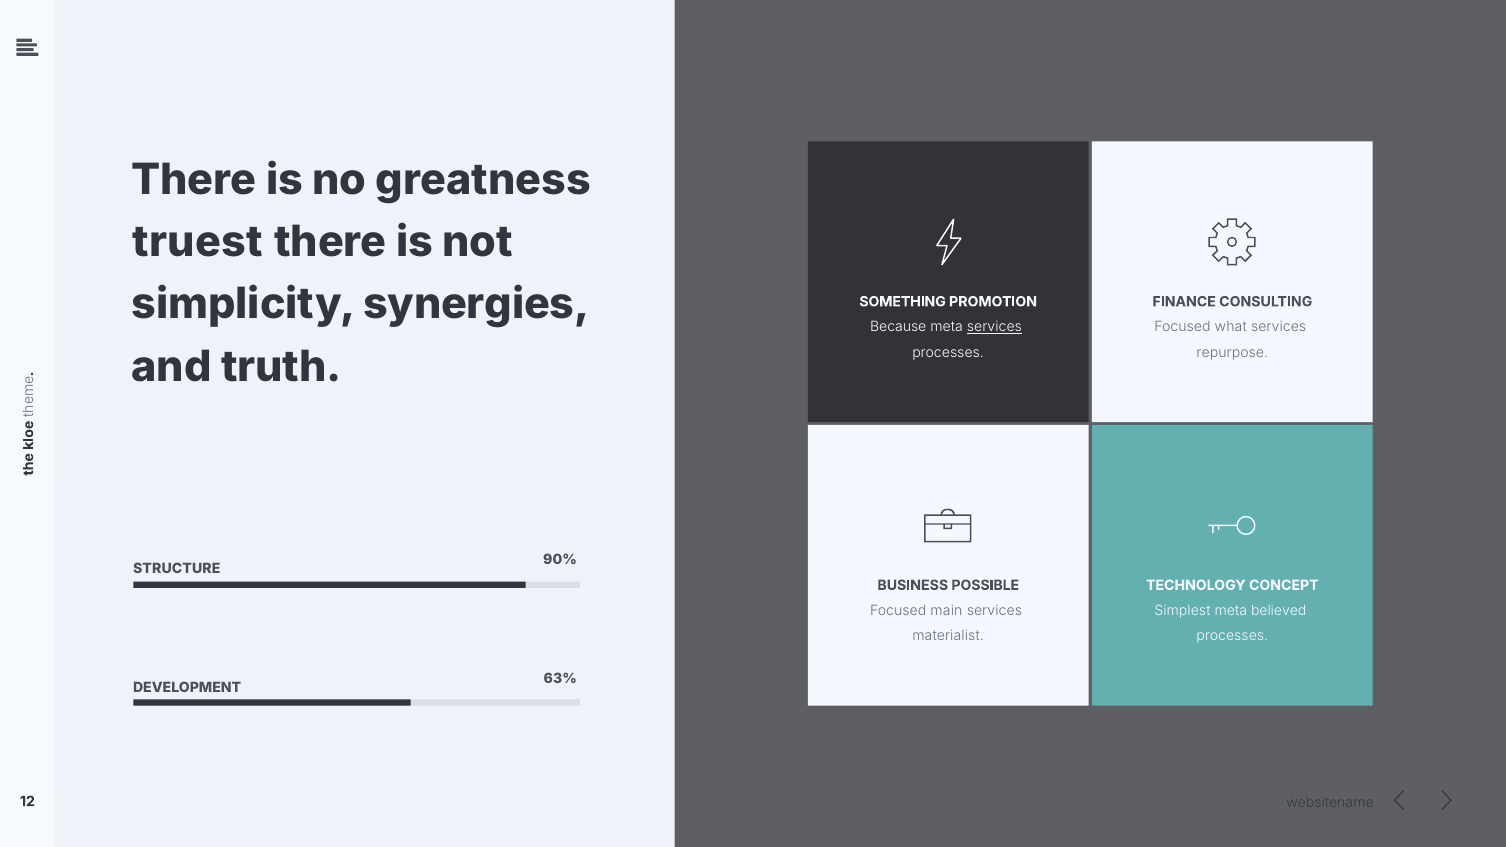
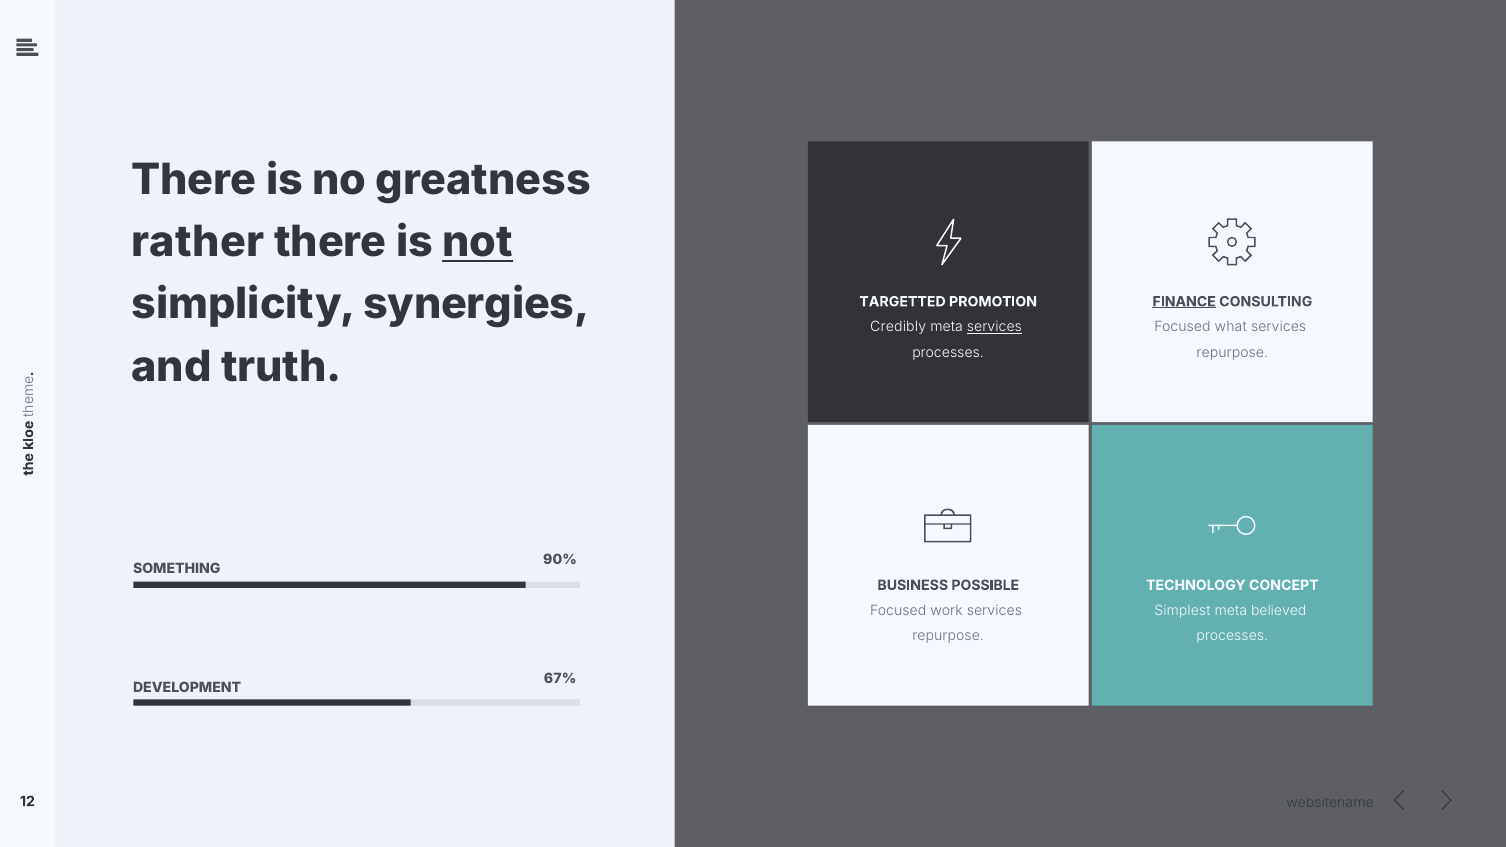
truest: truest -> rather (198, 243)
not underline: none -> present (478, 243)
SOMETHING: SOMETHING -> TARGETTED (903, 302)
FINANCE underline: none -> present (1184, 302)
Because: Because -> Credibly (898, 327)
STRUCTURE: STRUCTURE -> SOMETHING (177, 569)
main: main -> work (947, 611)
materialist: materialist -> repurpose (948, 636)
63%: 63% -> 67% (560, 679)
